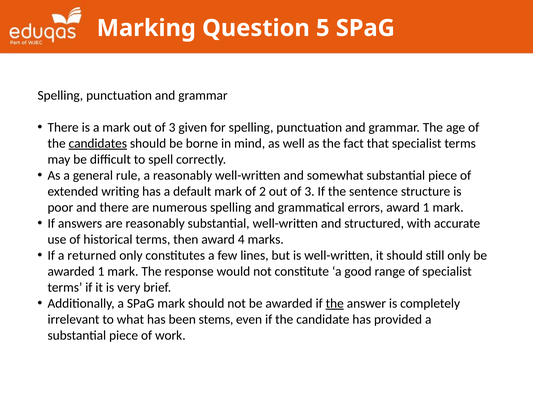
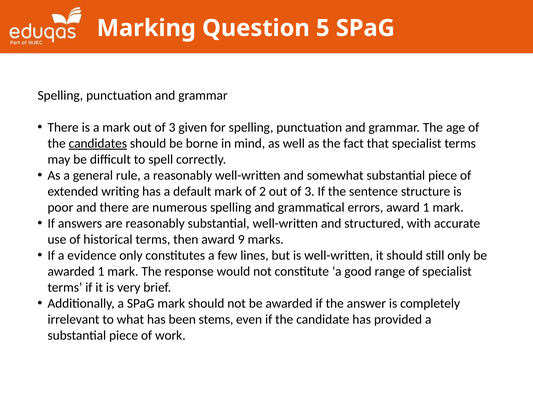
4: 4 -> 9 (241, 239)
returned: returned -> evidence (92, 255)
the underline: present -> none (335, 303)
